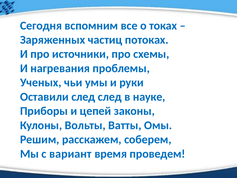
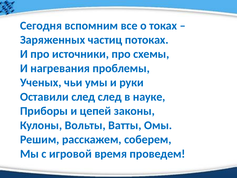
вариант: вариант -> игровой (70, 154)
